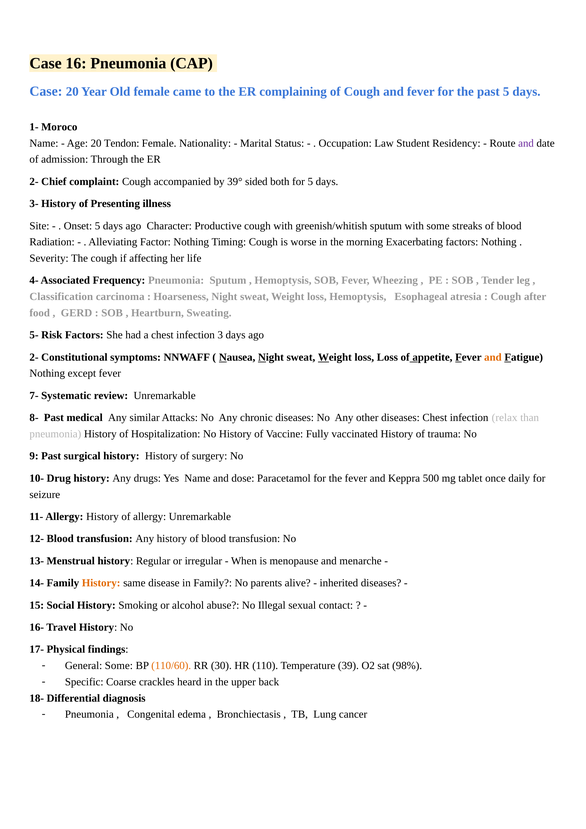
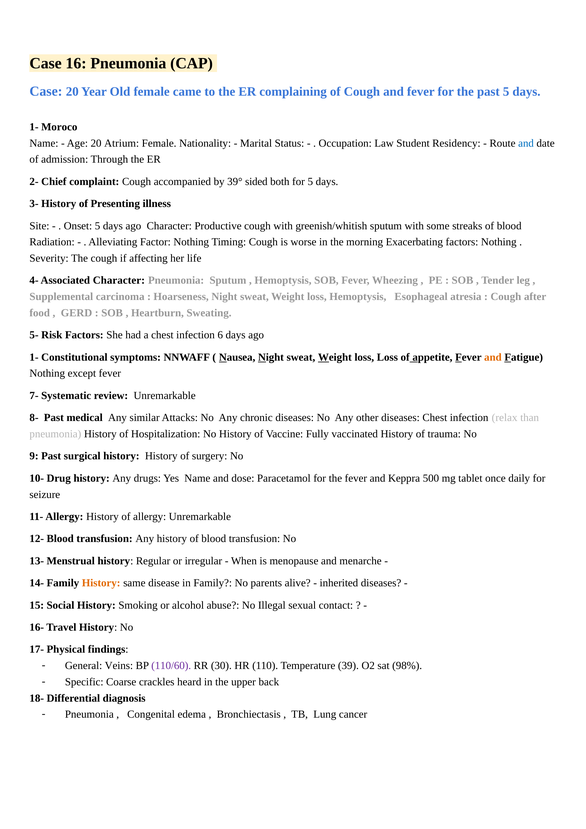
Tendon: Tendon -> Atrium (122, 143)
and colour: purple -> blue (526, 143)
Associated Frequency: Frequency -> Character (119, 280)
Classification: Classification -> Supplemental (61, 297)
3: 3 -> 6 (220, 335)
2-: 2- -> 1- (34, 357)
General Some: Some -> Veins (119, 665)
110/60 colour: orange -> purple (171, 665)
